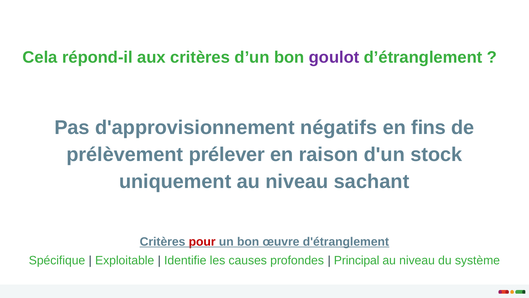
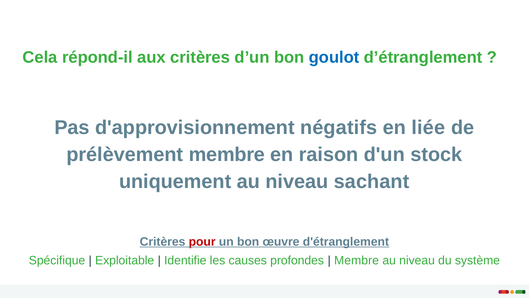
goulot colour: purple -> blue (334, 57)
fins: fins -> liée (428, 127)
prélèvement prélever: prélever -> membre (227, 154)
Principal: Principal -> Membre (357, 260)
